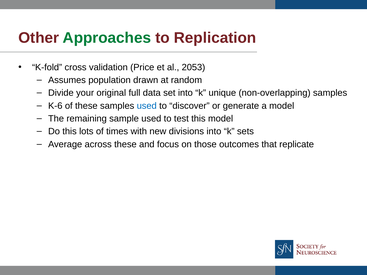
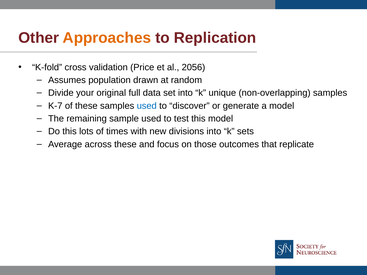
Approaches colour: green -> orange (107, 38)
2053: 2053 -> 2056 (193, 67)
K-6: K-6 -> K-7 (55, 106)
